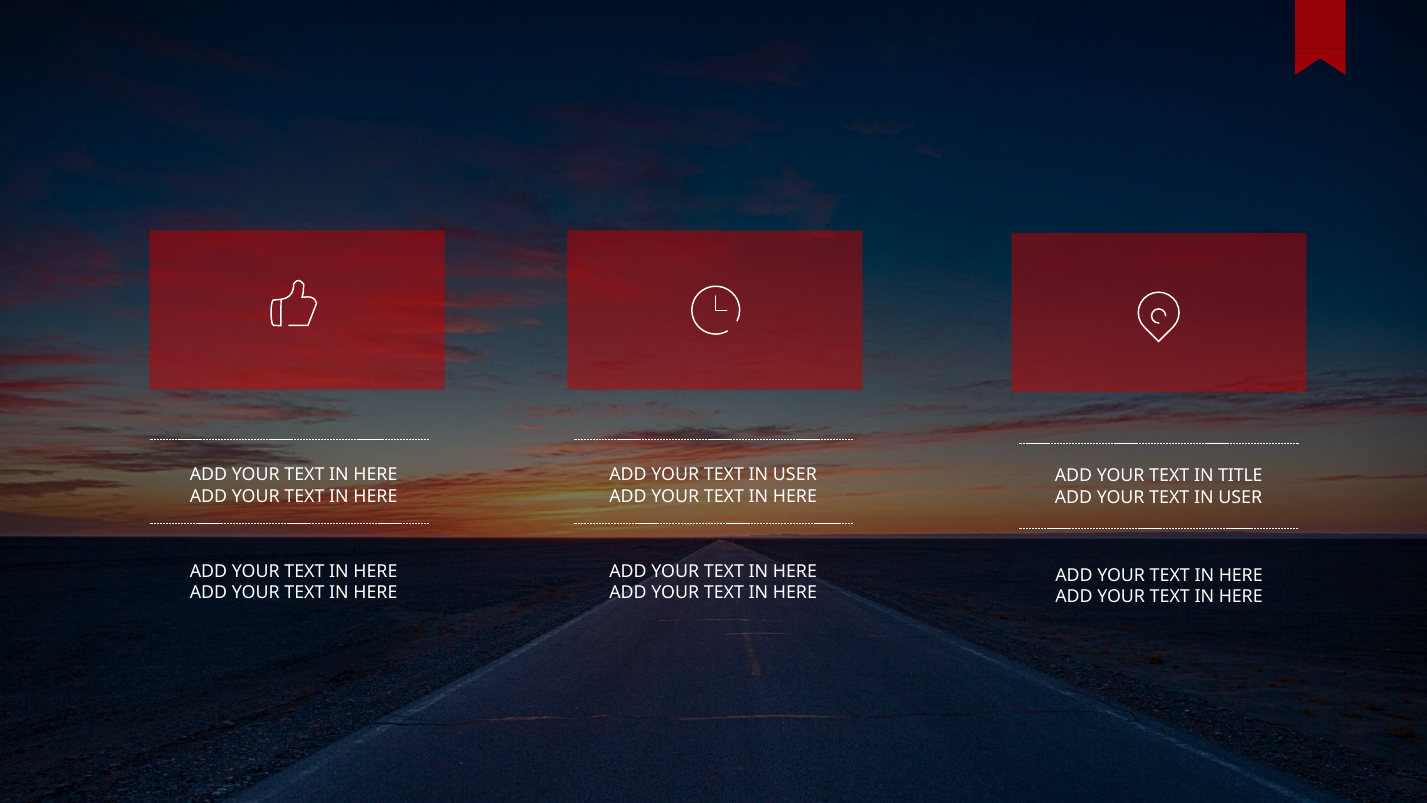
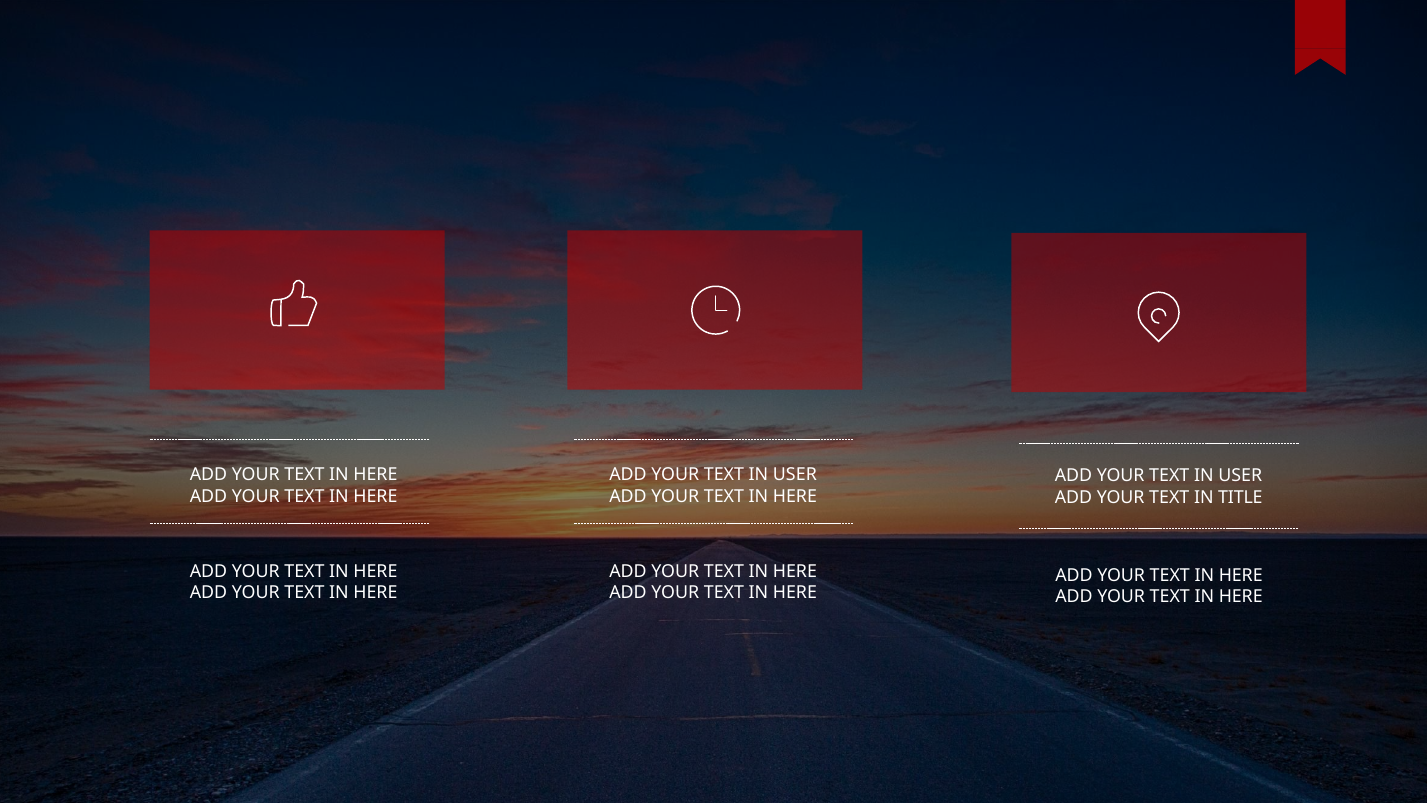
TITLE: TITLE -> USER (1240, 476)
USER: USER -> TITLE (1240, 497)
